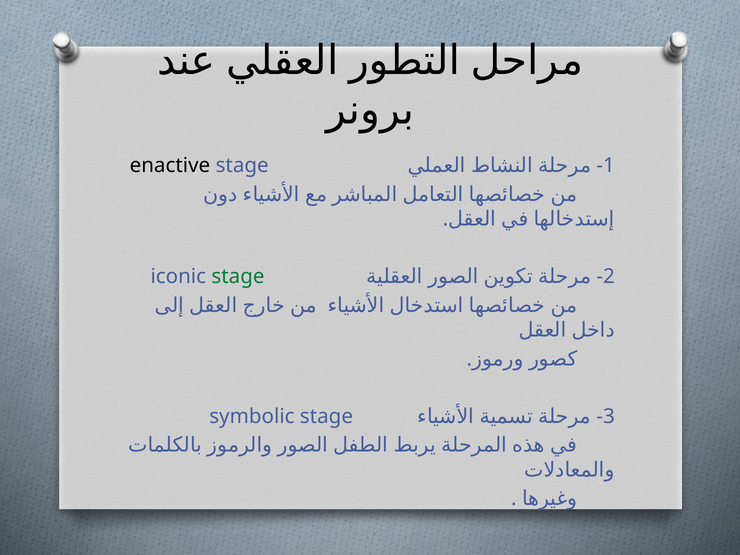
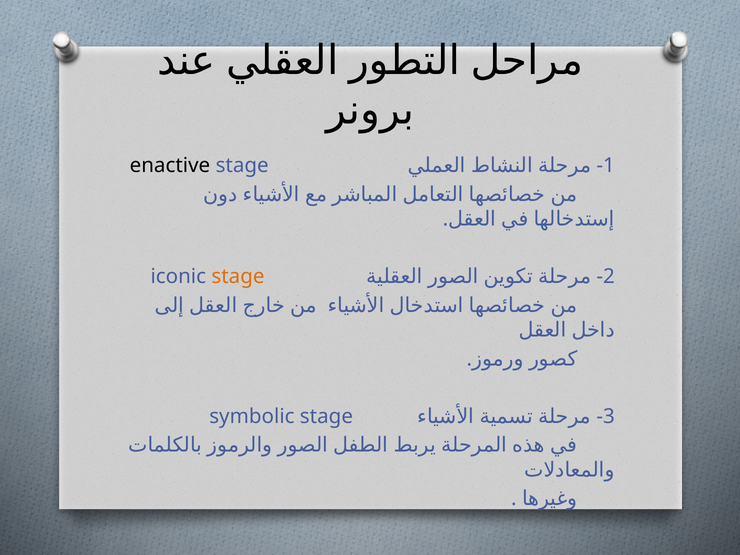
stage colour: green -> orange (238, 277)
